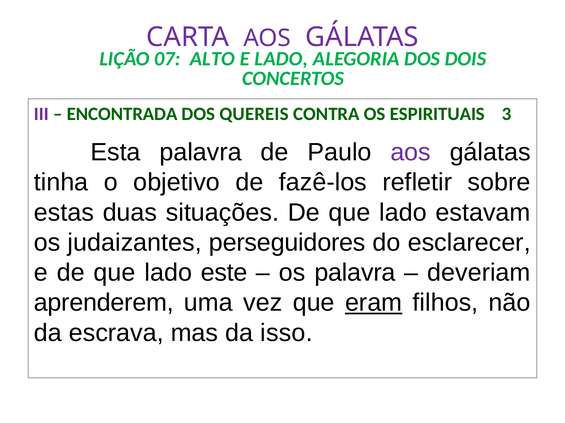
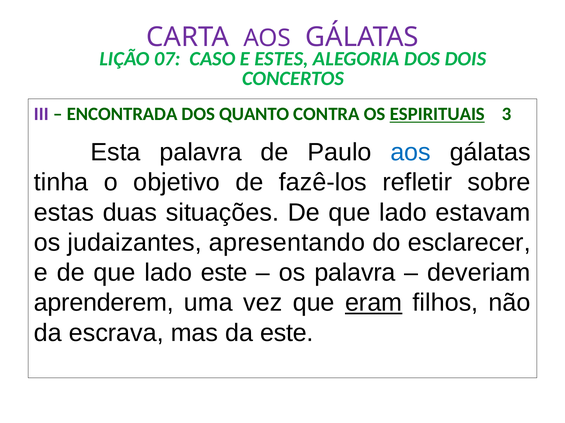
ALTO: ALTO -> CASO (212, 59)
E LADO: LADO -> ESTES (281, 59)
QUEREIS: QUEREIS -> QUANTO (254, 114)
ESPIRITUAIS underline: none -> present (437, 114)
aos colour: purple -> blue (411, 152)
perseguidores: perseguidores -> apresentando (287, 243)
da isso: isso -> este (287, 333)
